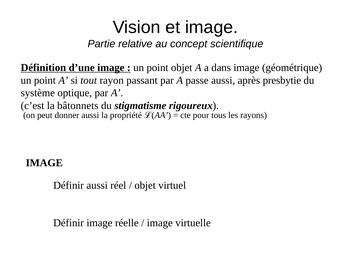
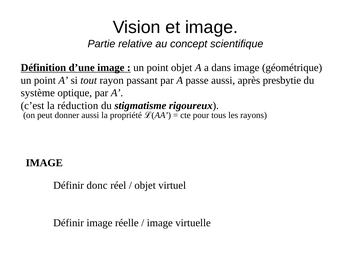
bâtonnets: bâtonnets -> réduction (78, 106)
Définir aussi: aussi -> donc (97, 185)
